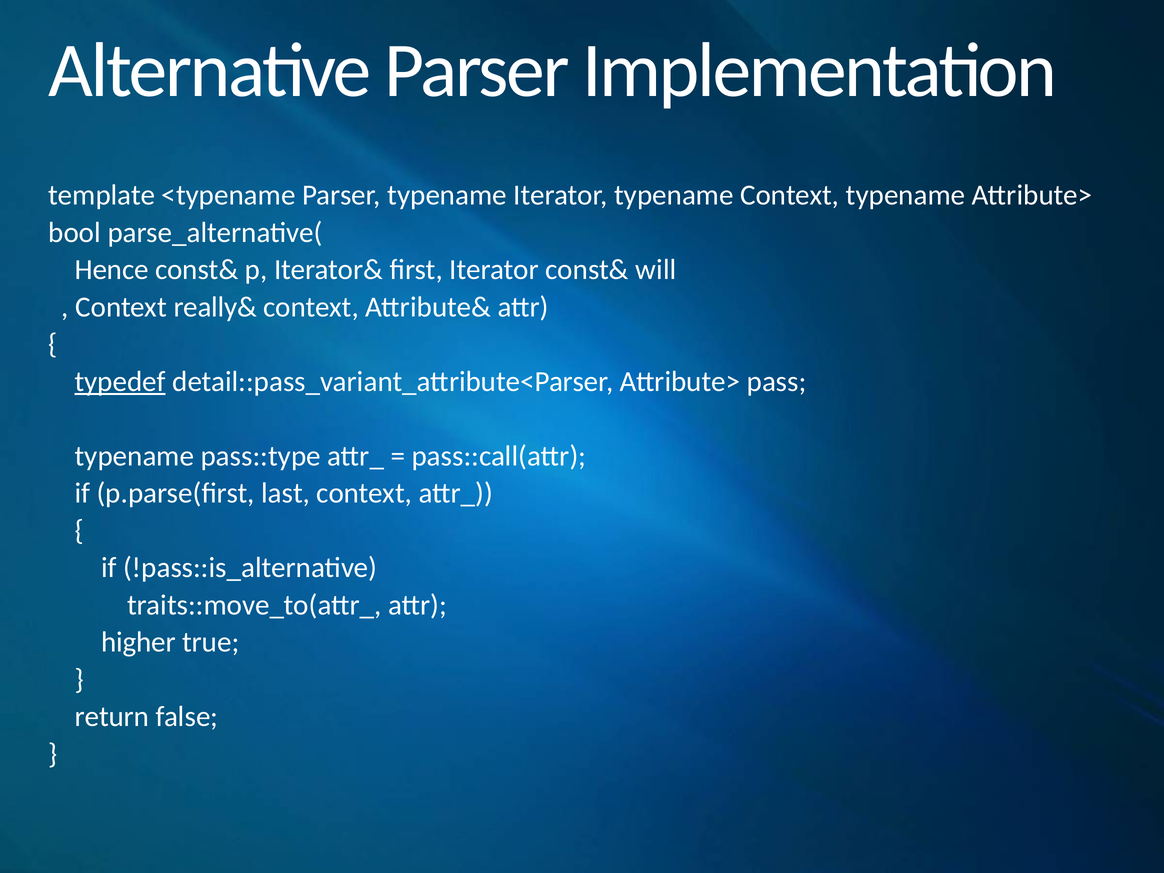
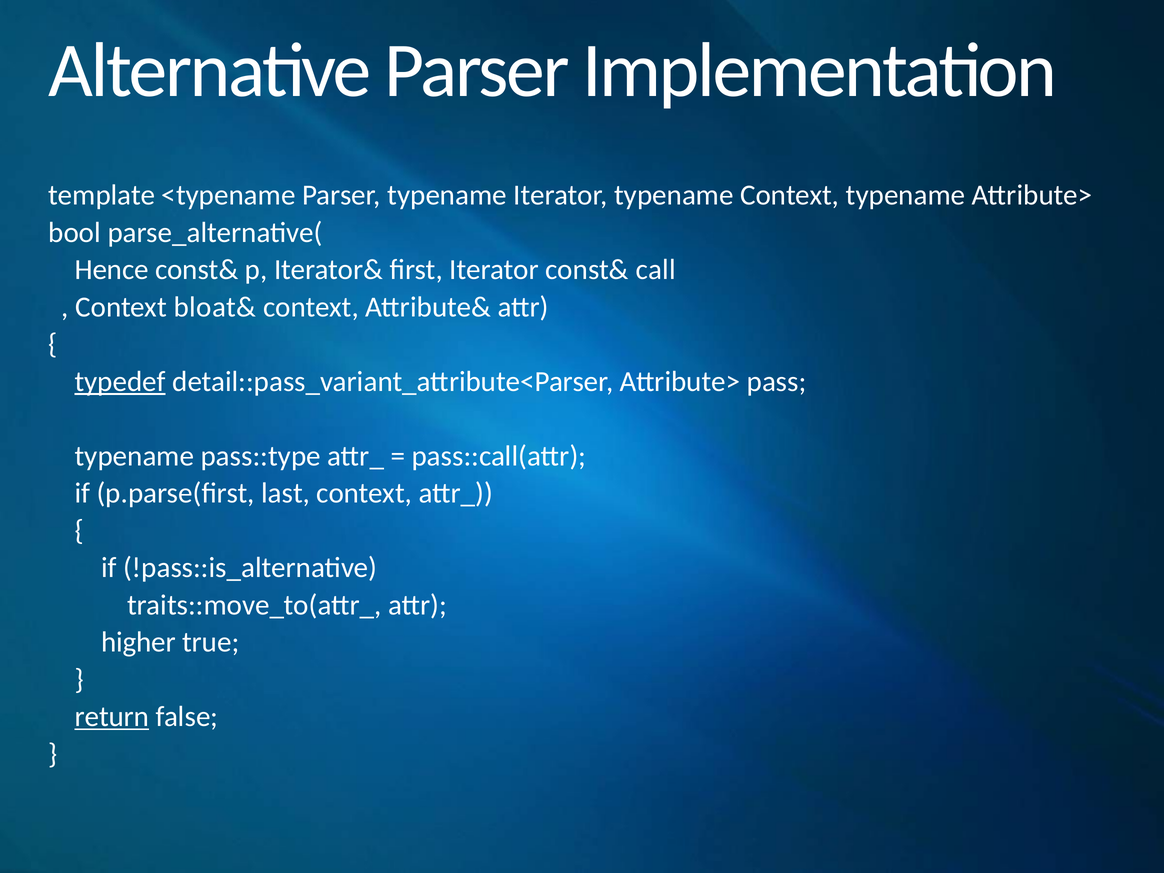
will: will -> call (656, 270)
really&: really& -> bloat& (215, 307)
return underline: none -> present (112, 717)
